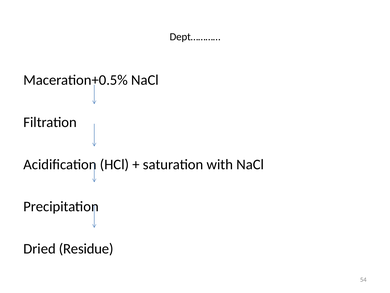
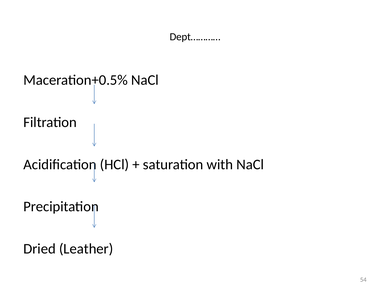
Residue: Residue -> Leather (86, 248)
